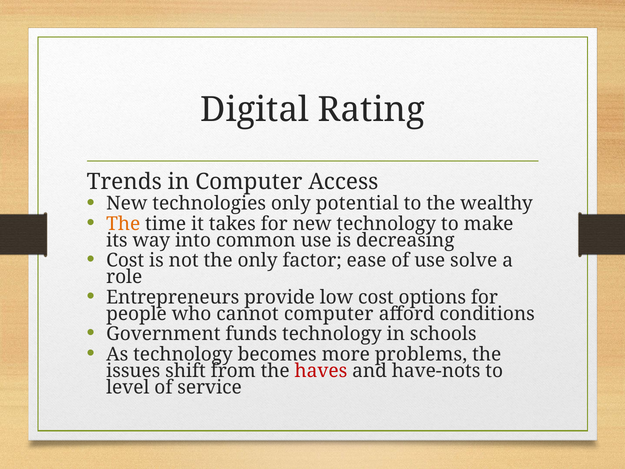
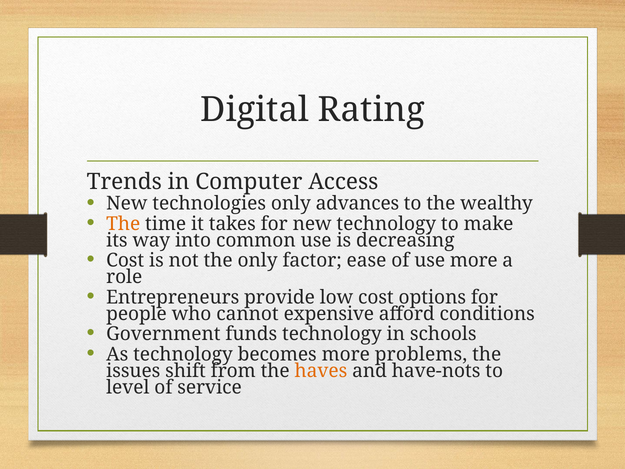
potential: potential -> advances (357, 203)
use solve: solve -> more (474, 260)
cannot computer: computer -> expensive (329, 314)
haves colour: red -> orange (321, 371)
